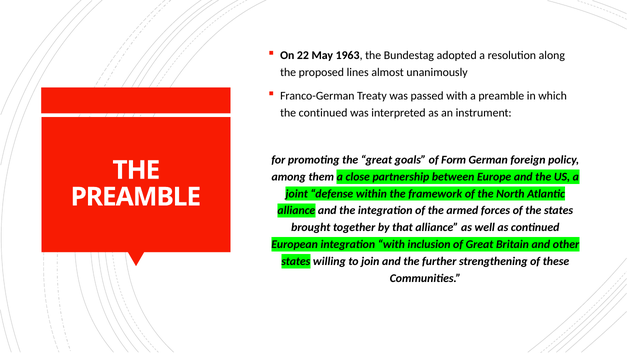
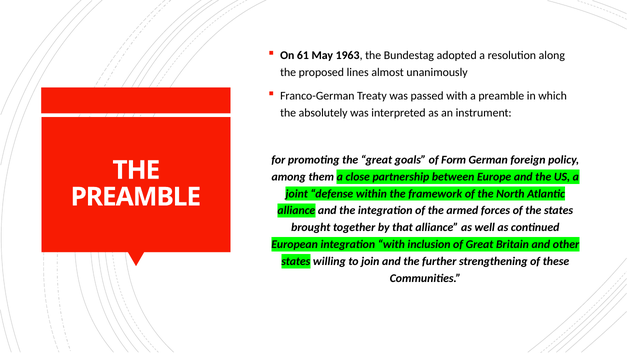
22: 22 -> 61 (303, 56)
the continued: continued -> absolutely (323, 113)
